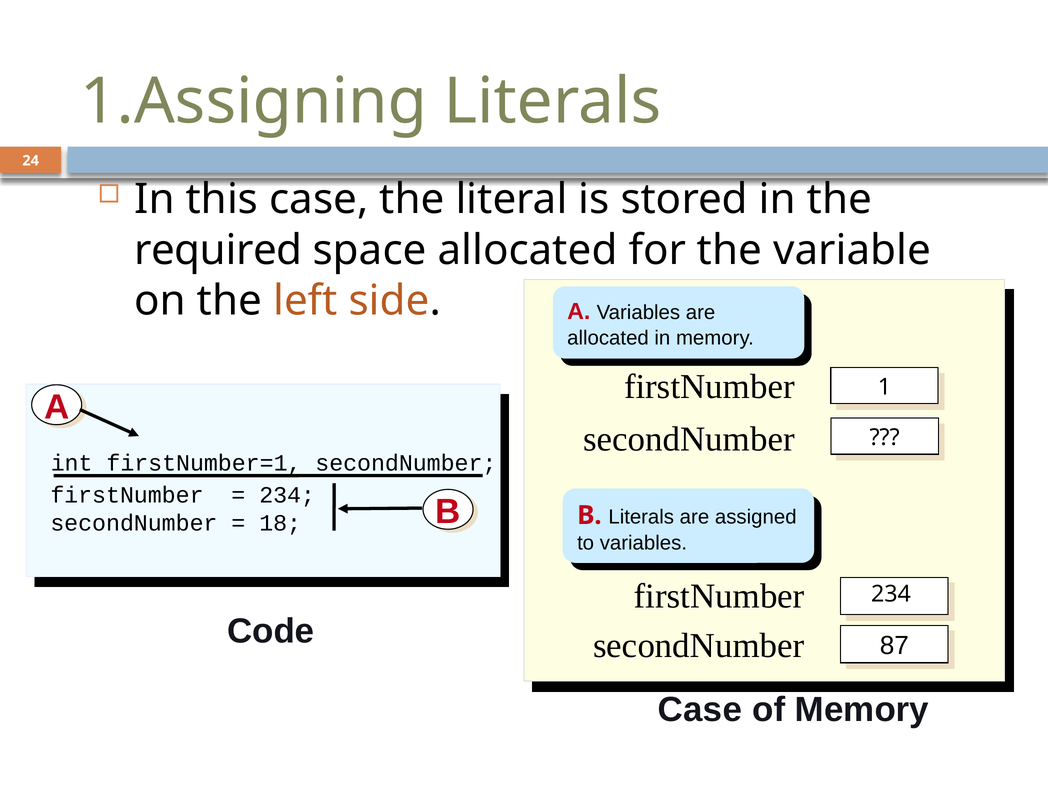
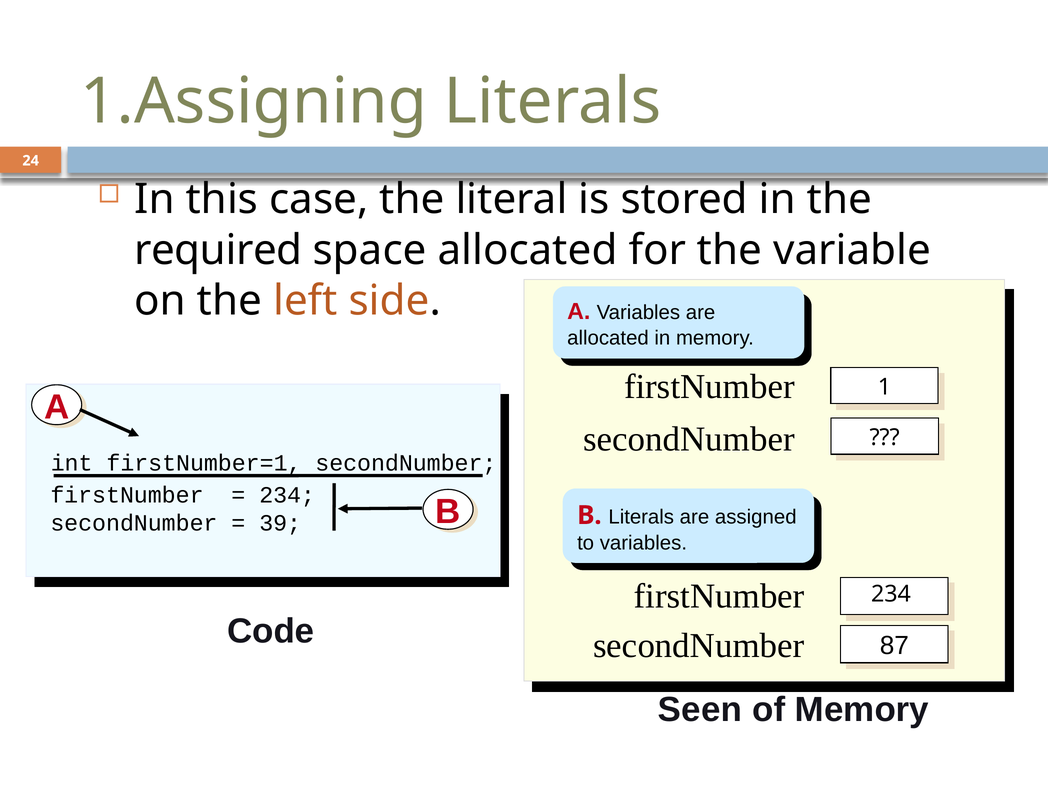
18: 18 -> 39 (280, 523)
Case: Case -> Seen (700, 710)
